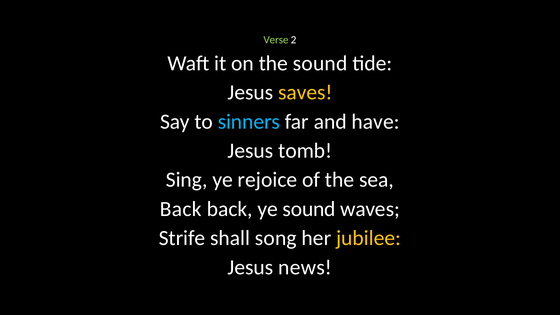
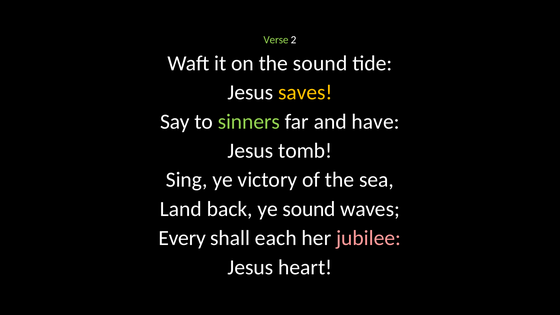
sinners colour: light blue -> light green (249, 122)
rejoice: rejoice -> victory (267, 180)
Back: Back -> Land (181, 209)
Strife: Strife -> Every (182, 238)
song: song -> each (276, 238)
jubilee colour: yellow -> pink (368, 238)
news: news -> heart (305, 267)
